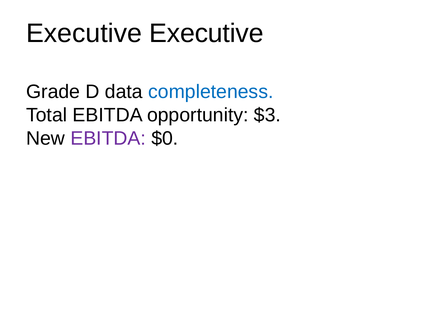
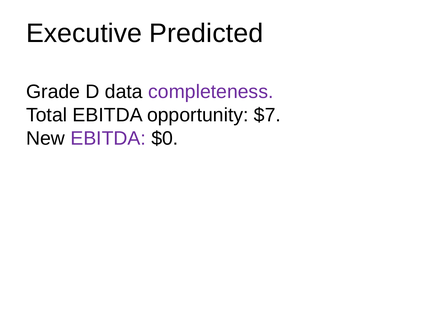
Executive Executive: Executive -> Predicted (206, 33)
completeness colour: blue -> purple (211, 92)
$3: $3 -> $7 (267, 115)
